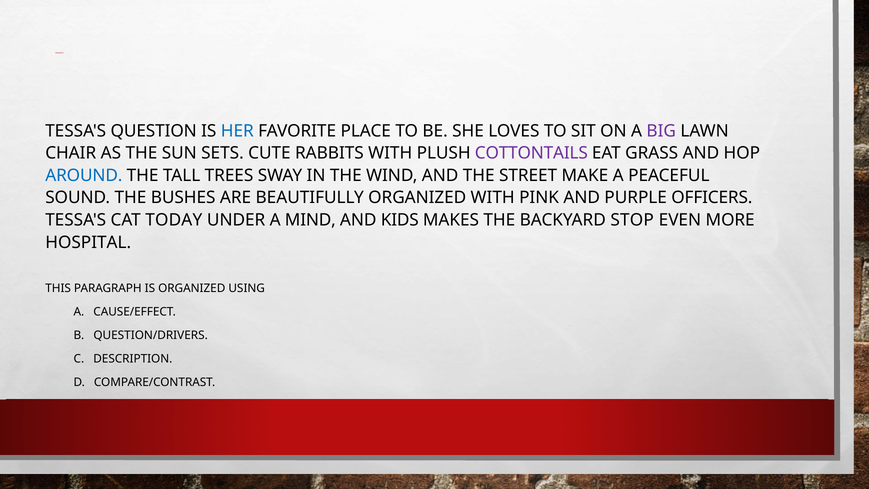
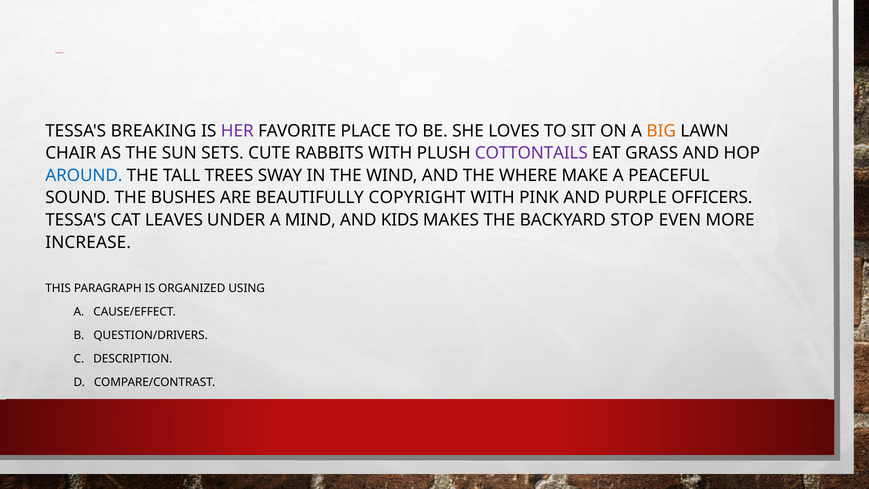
QUESTION: QUESTION -> BREAKING (154, 131)
HER colour: blue -> purple (237, 131)
BIG colour: purple -> orange (661, 131)
STREET: STREET -> WHERE (528, 175)
BEAUTIFULLY ORGANIZED: ORGANIZED -> COPYRIGHT (417, 198)
TODAY: TODAY -> LEAVES (174, 220)
HOSPITAL: HOSPITAL -> INCREASE (88, 242)
